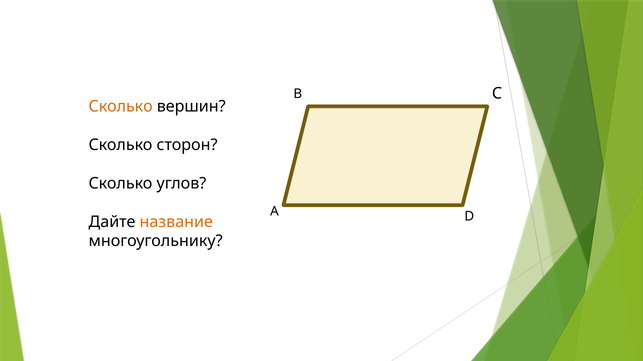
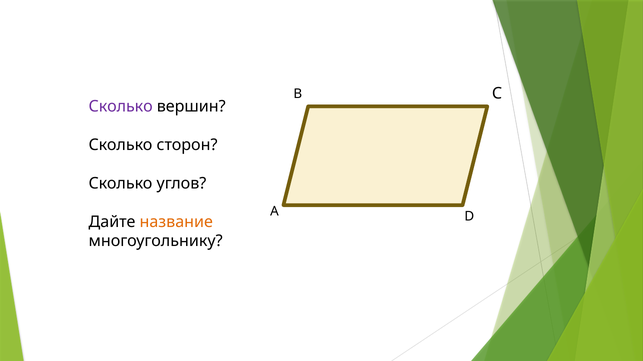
Сколько colour: orange -> purple (121, 107)
